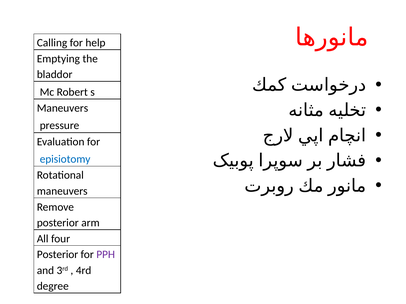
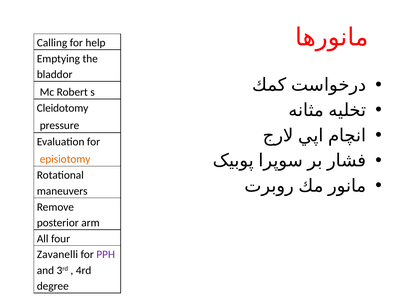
Maneuvers: Maneuvers -> Cleidotomy (63, 108)
episiotomy colour: blue -> orange (65, 159)
Posterior: Posterior -> Zavanelli (57, 255)
